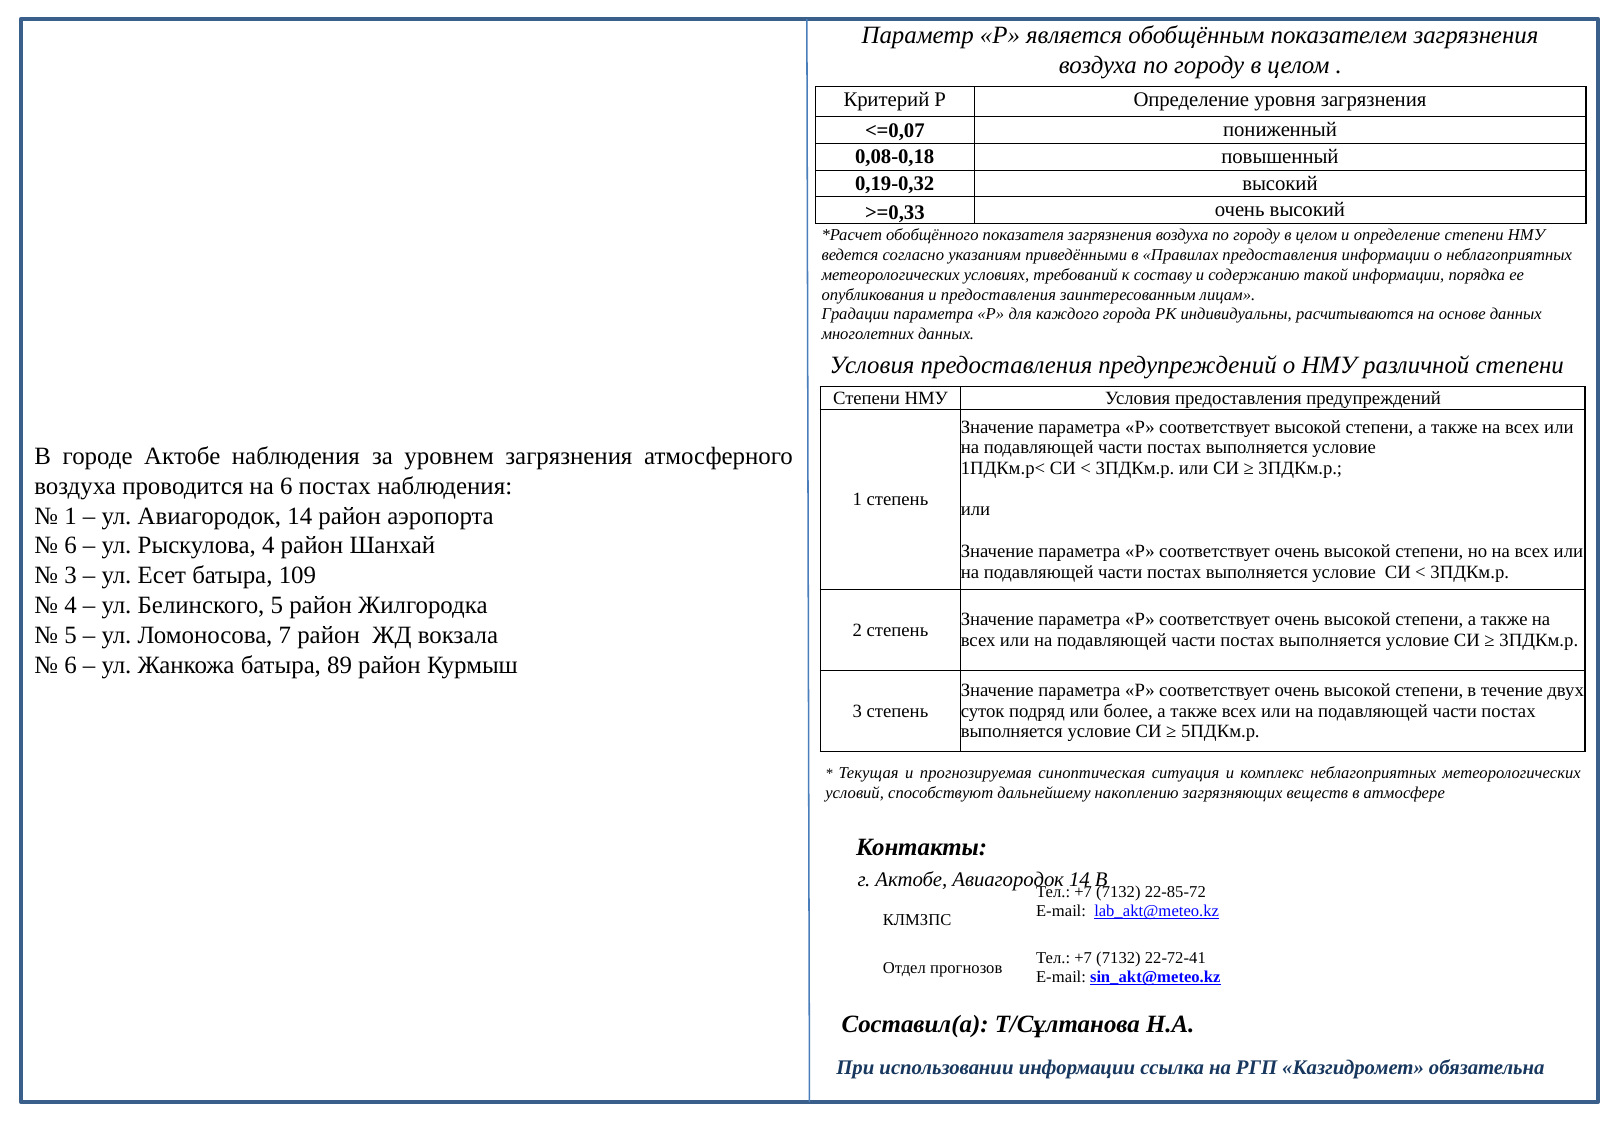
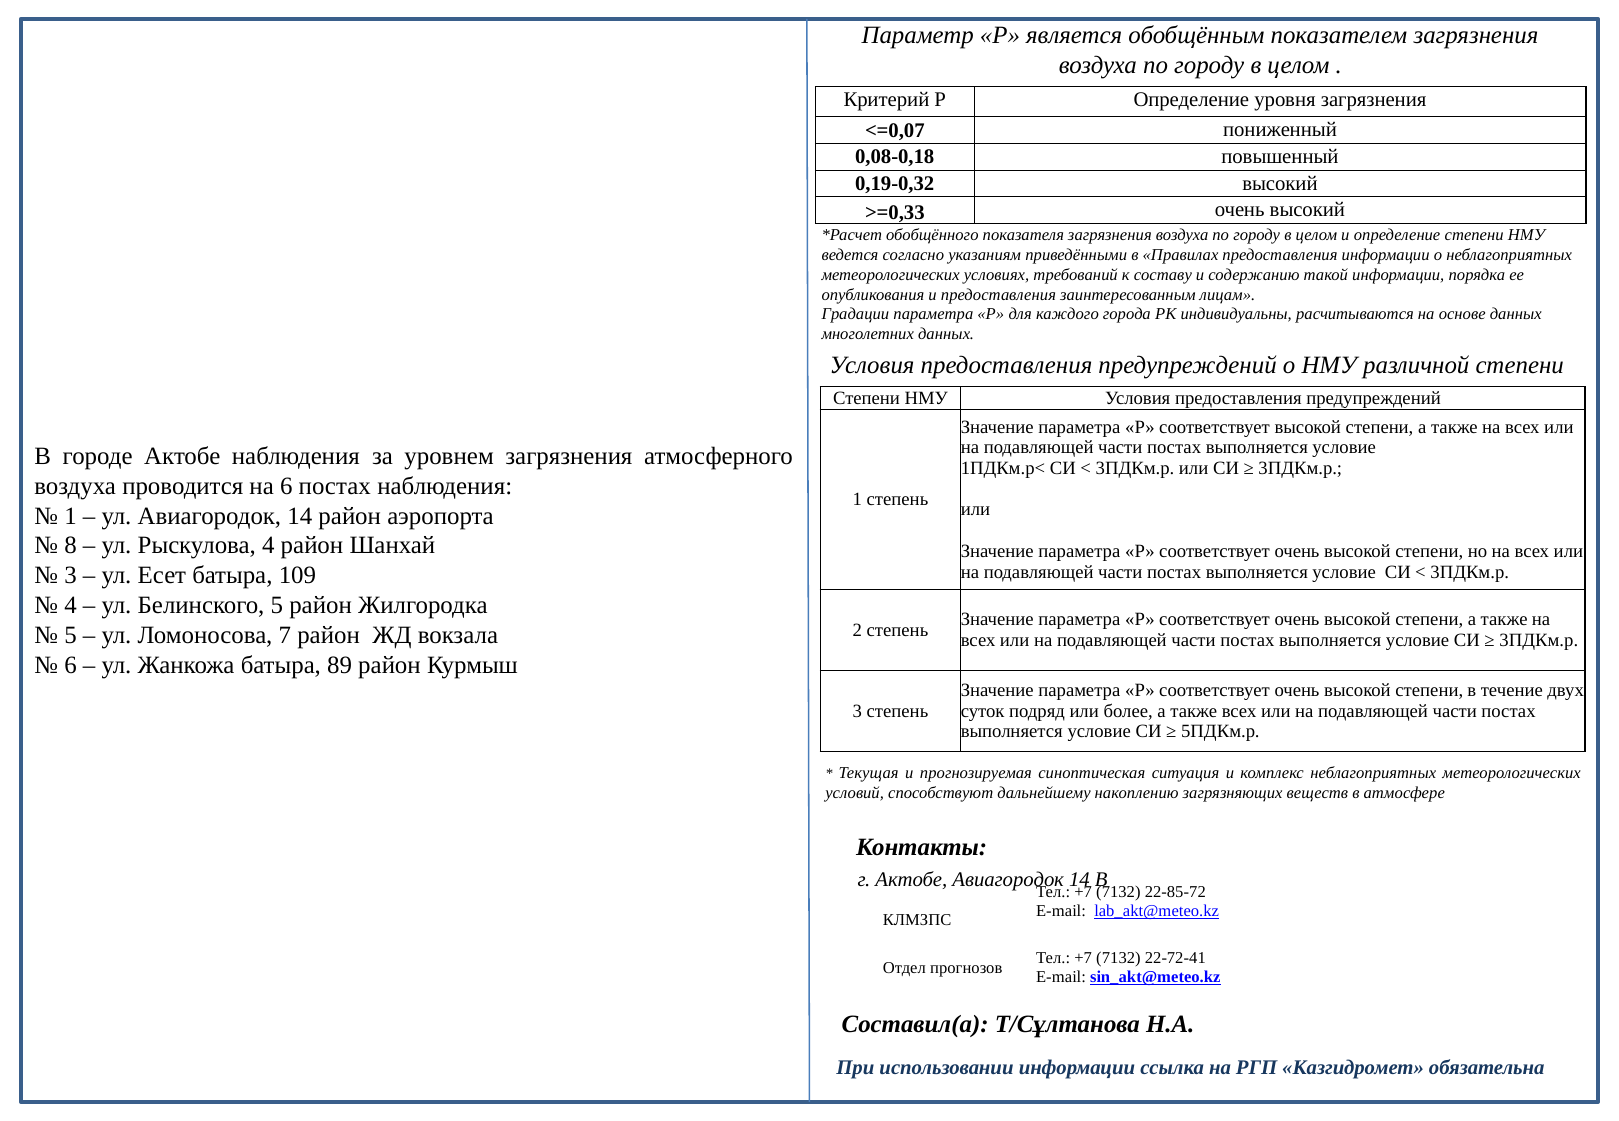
6: 6 -> 8 (71, 546)
